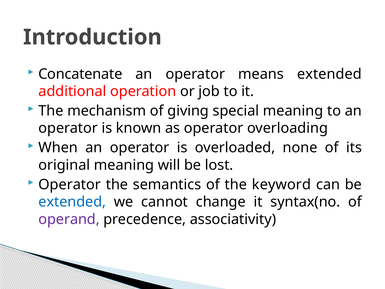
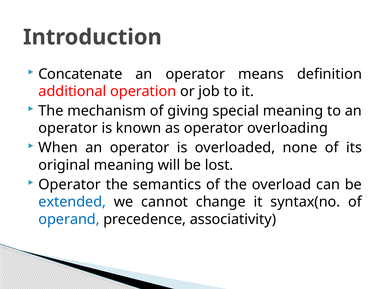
means extended: extended -> definition (330, 74)
keyword: keyword -> overload (281, 184)
operand colour: purple -> blue (69, 219)
